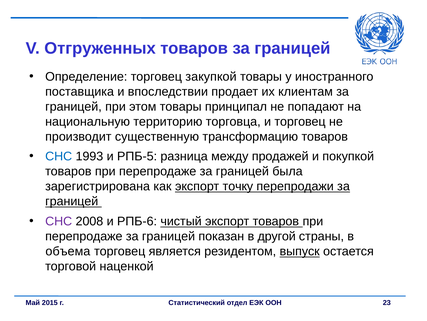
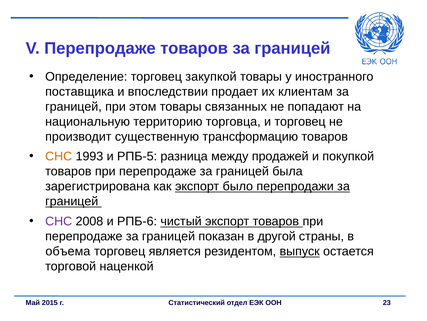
V Отгруженных: Отгруженных -> Перепродаже (100, 48)
принципал: принципал -> связанных (236, 106)
СНС colour: blue -> orange (59, 156)
точку: точку -> было (238, 186)
